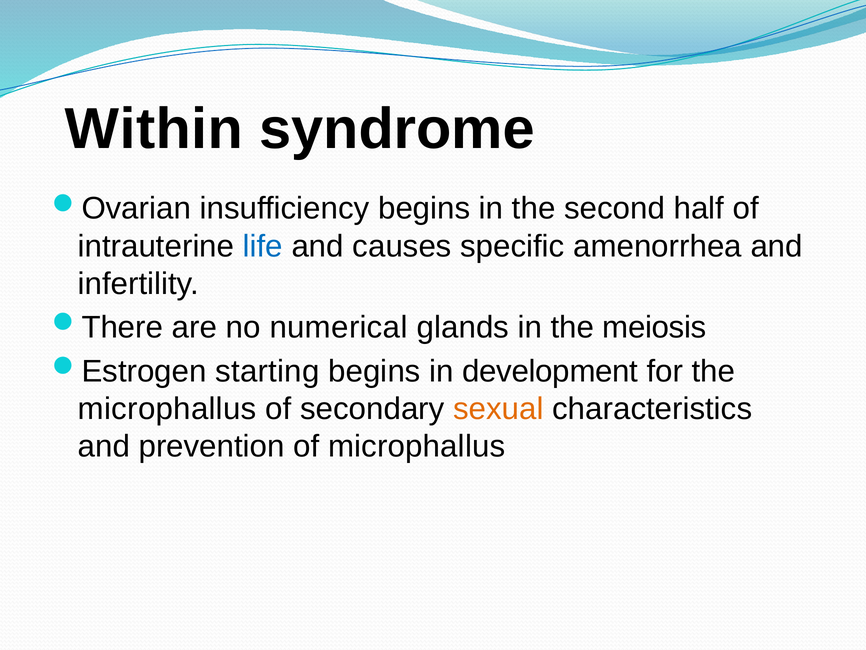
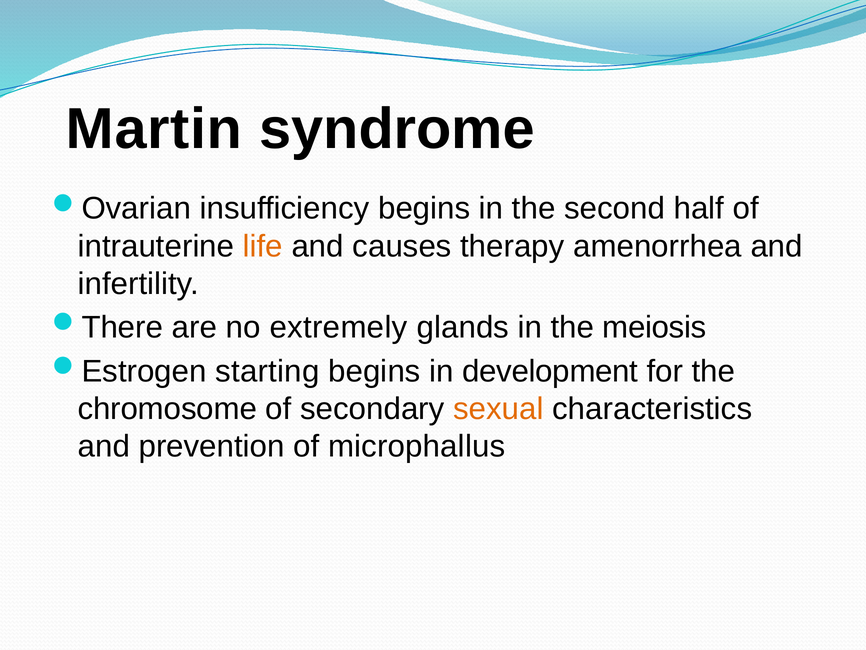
Within: Within -> Martin (154, 129)
life colour: blue -> orange (263, 246)
specific: specific -> therapy (512, 246)
numerical: numerical -> extremely (339, 327)
microphallus: microphallus -> chromosome (167, 408)
